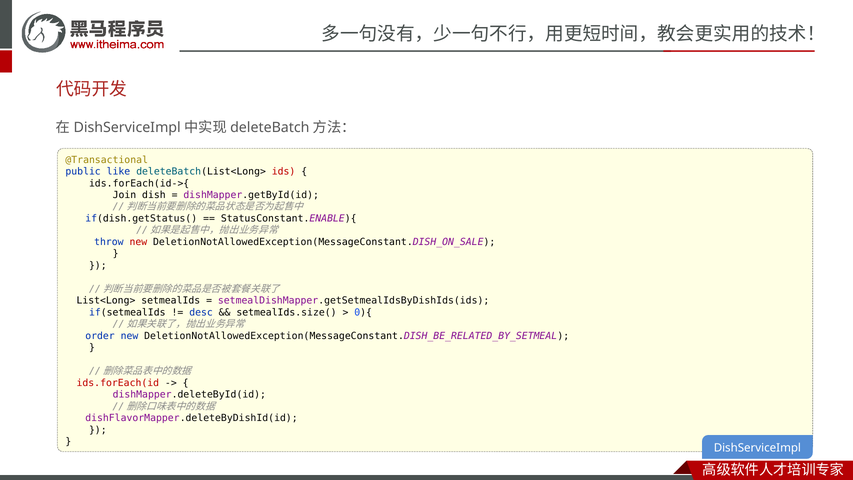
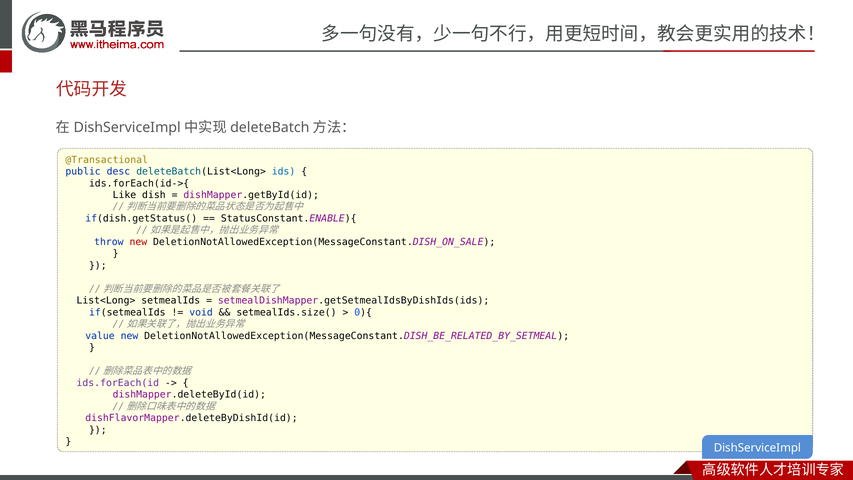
like: like -> desc (118, 171)
ids colour: red -> blue (284, 171)
Join: Join -> Like (124, 195)
desc: desc -> void (201, 312)
order: order -> value (100, 336)
ids.forEach(id colour: red -> purple (118, 383)
